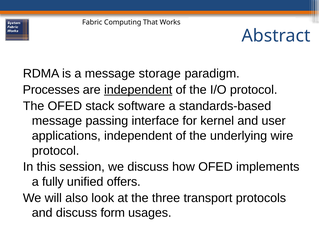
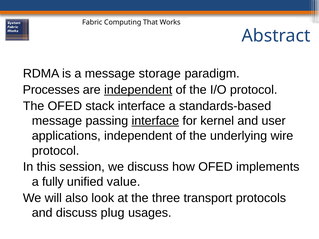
stack software: software -> interface (142, 106)
interface underline: none -> present (155, 121)
offers: offers -> value (124, 182)
form: form -> plug (113, 213)
